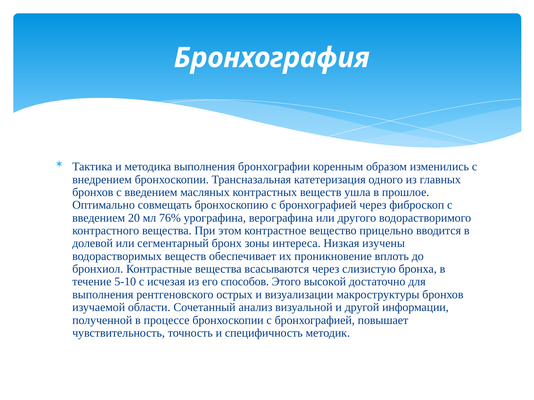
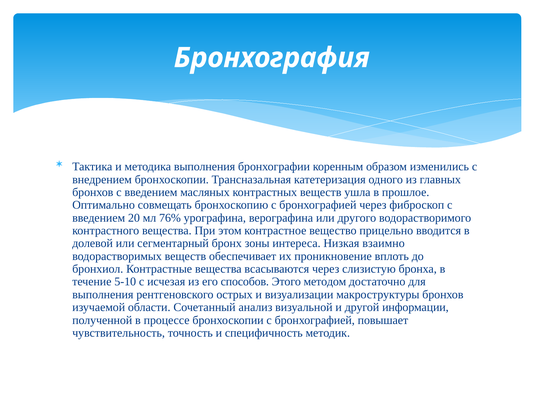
изучены: изучены -> взаимно (384, 244)
высокой: высокой -> методом (325, 282)
